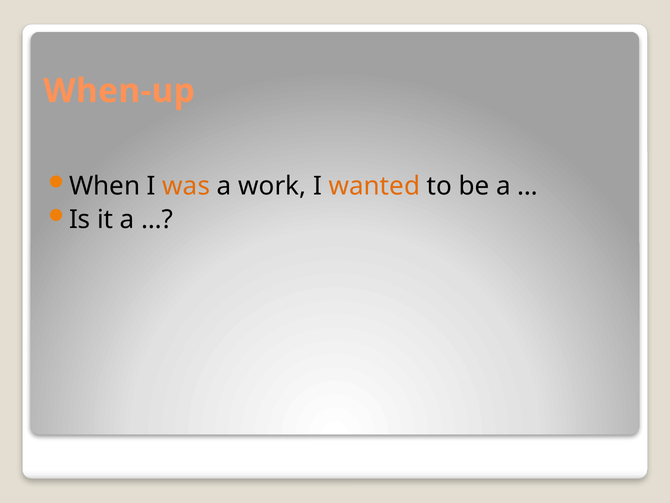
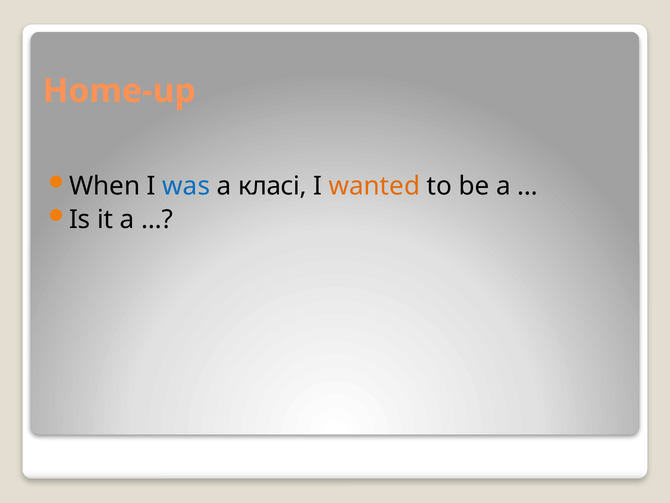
When-up: When-up -> Home-up (119, 91)
was colour: orange -> blue (186, 186)
work: work -> класі (272, 186)
